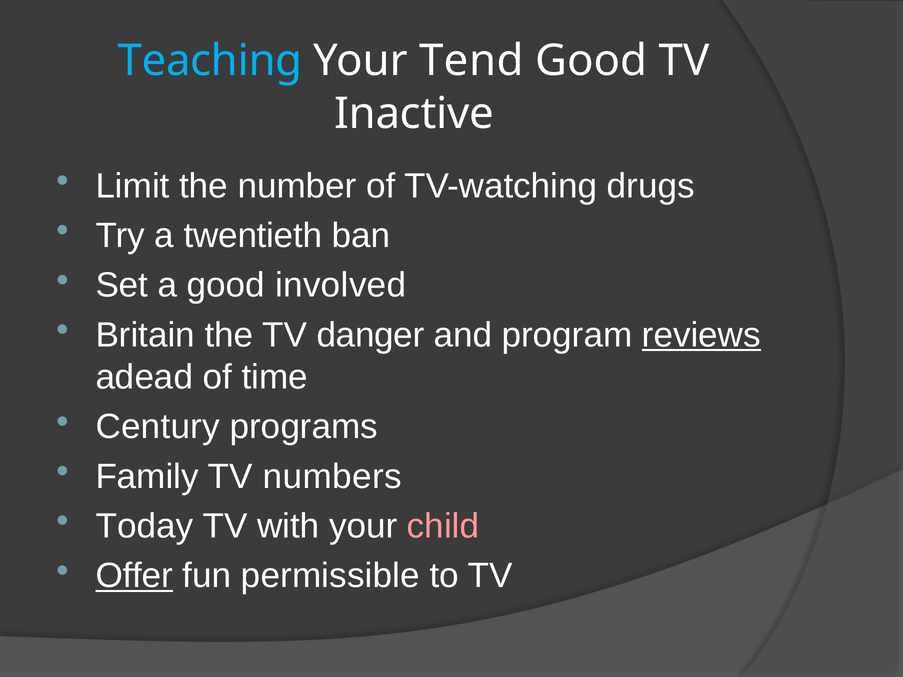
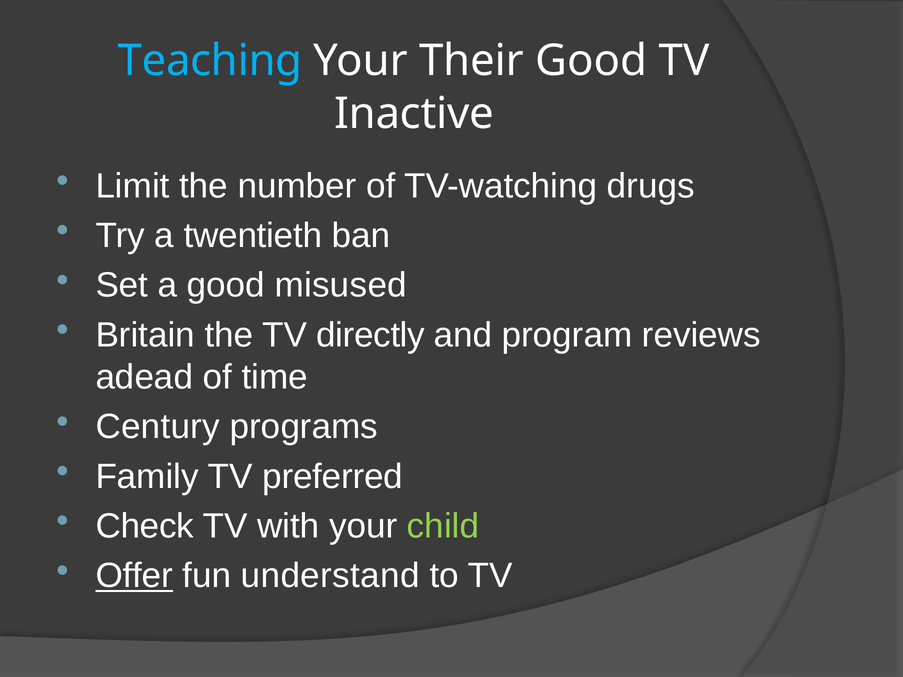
Tend: Tend -> Their (472, 61)
involved: involved -> misused (341, 285)
danger: danger -> directly (371, 335)
reviews underline: present -> none (701, 335)
numbers: numbers -> preferred (333, 477)
Today: Today -> Check (145, 526)
child colour: pink -> light green (443, 526)
permissible: permissible -> understand (330, 576)
